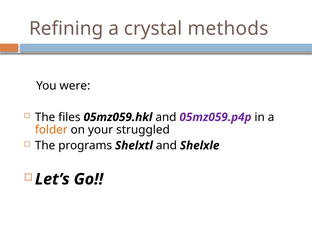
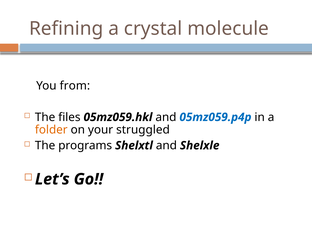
methods: methods -> molecule (228, 29)
were: were -> from (75, 86)
05mz059.p4p colour: purple -> blue (215, 117)
